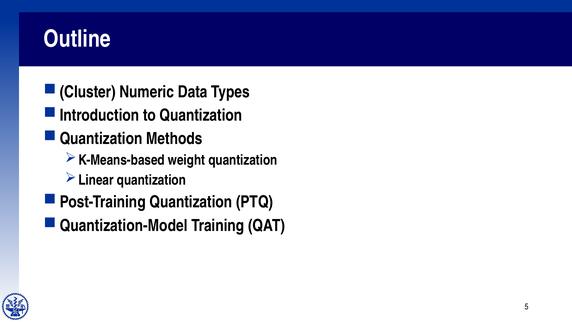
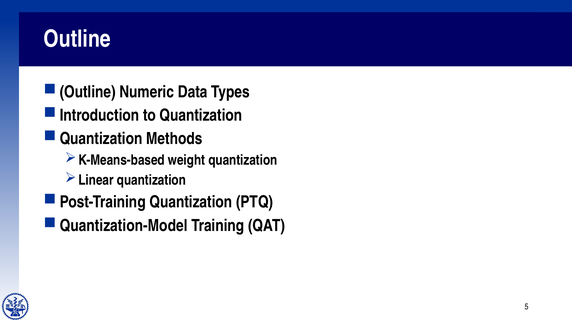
Cluster: Cluster -> Outline (88, 92)
